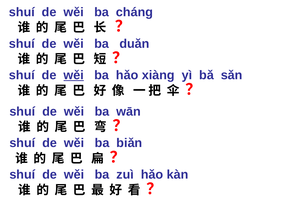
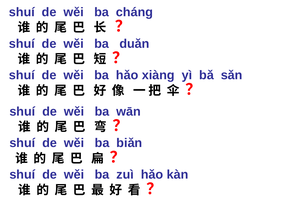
wěi underline: present -> none (74, 75)
